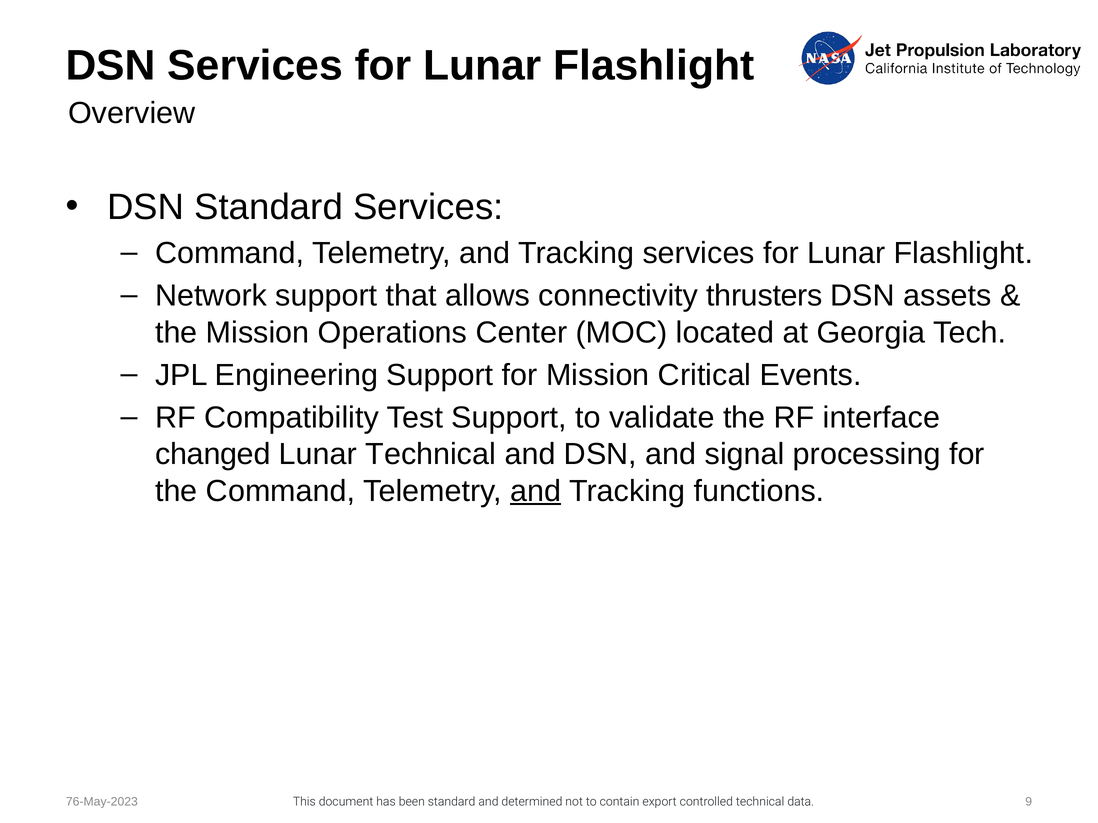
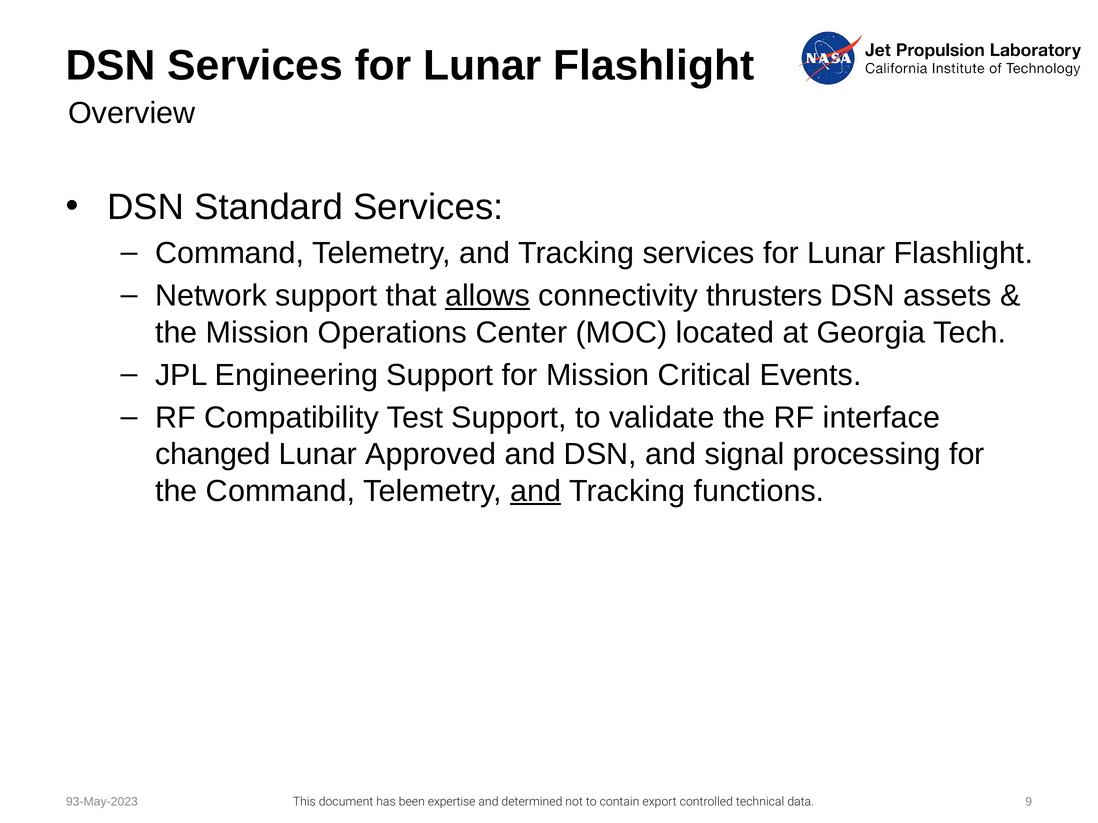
allows underline: none -> present (488, 296)
Lunar Technical: Technical -> Approved (431, 455)
76-May-2023: 76-May-2023 -> 93-May-2023 (102, 802)
been standard: standard -> expertise (452, 802)
